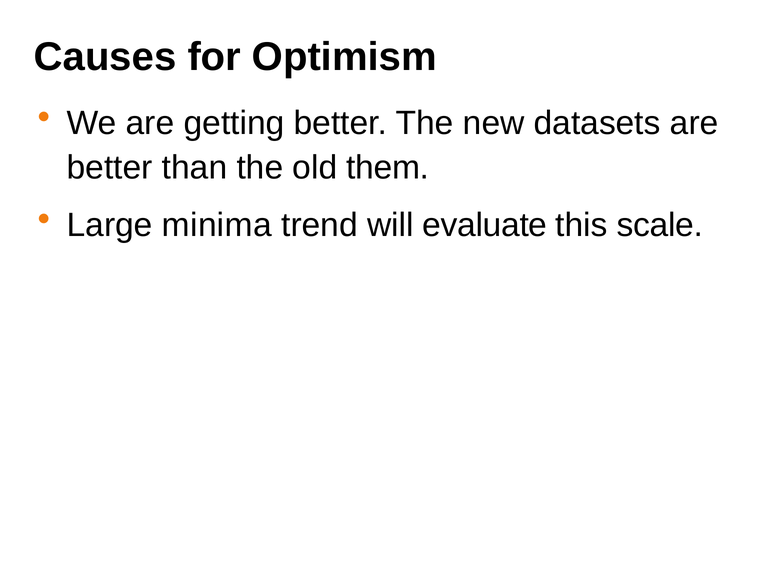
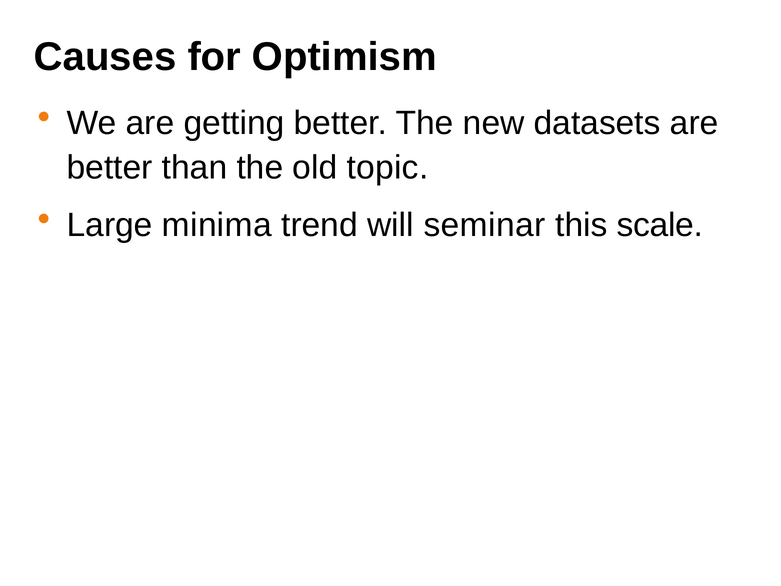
them: them -> topic (387, 168)
evaluate: evaluate -> seminar (484, 225)
